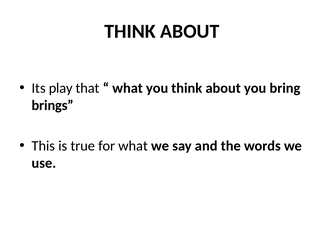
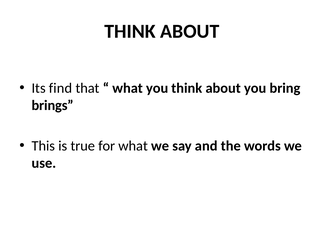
play: play -> find (61, 88)
